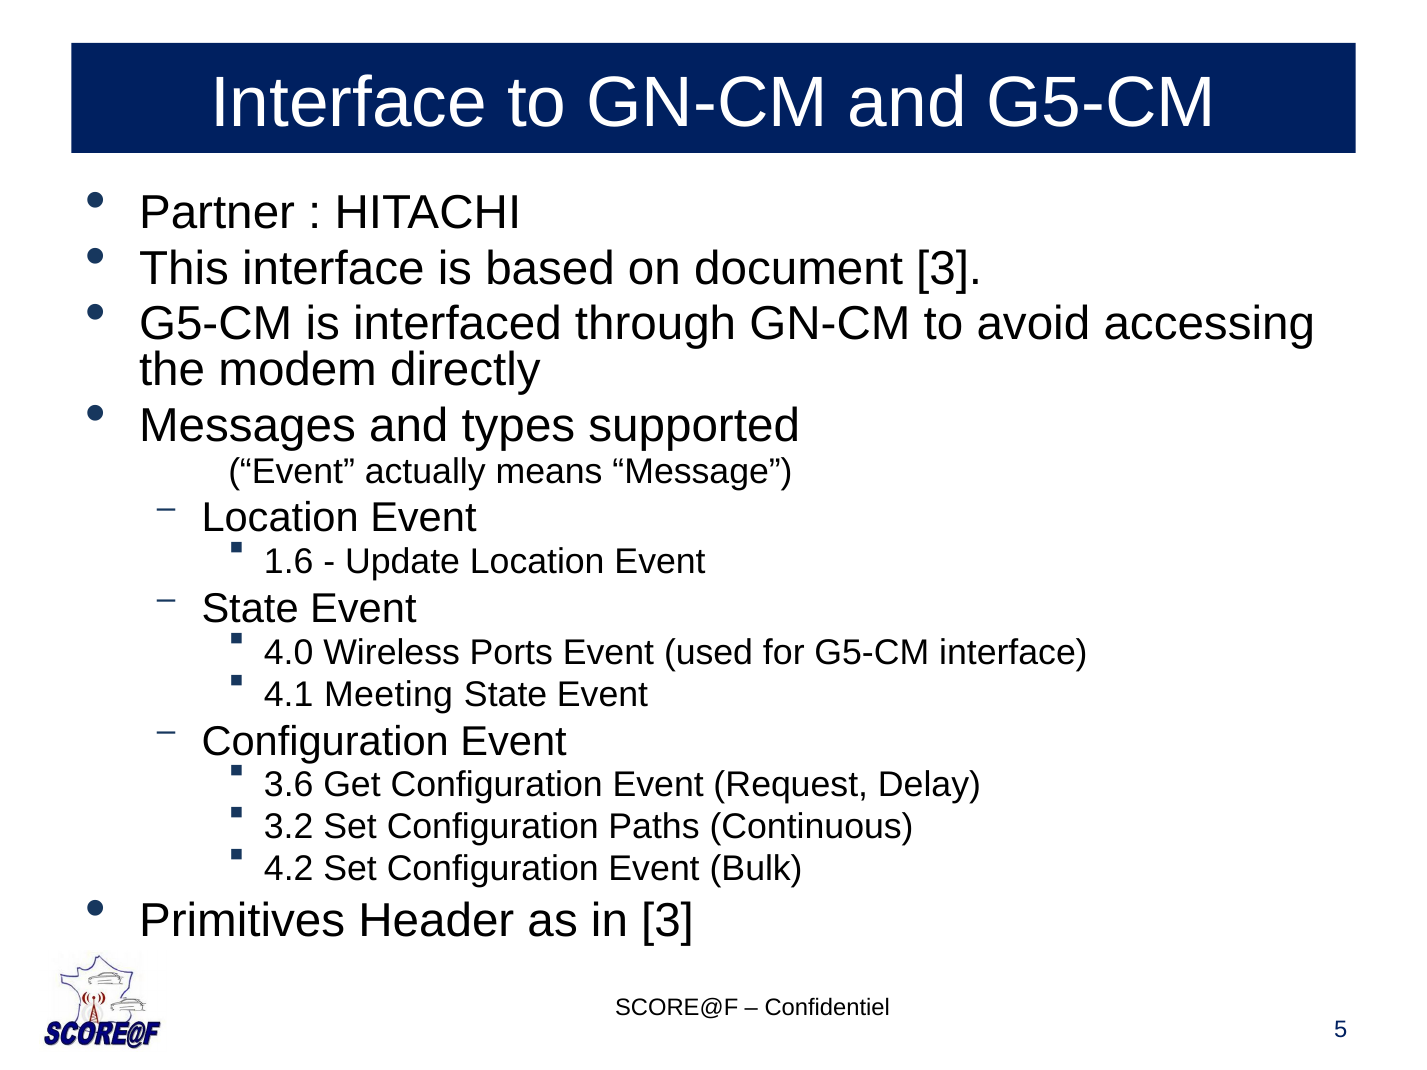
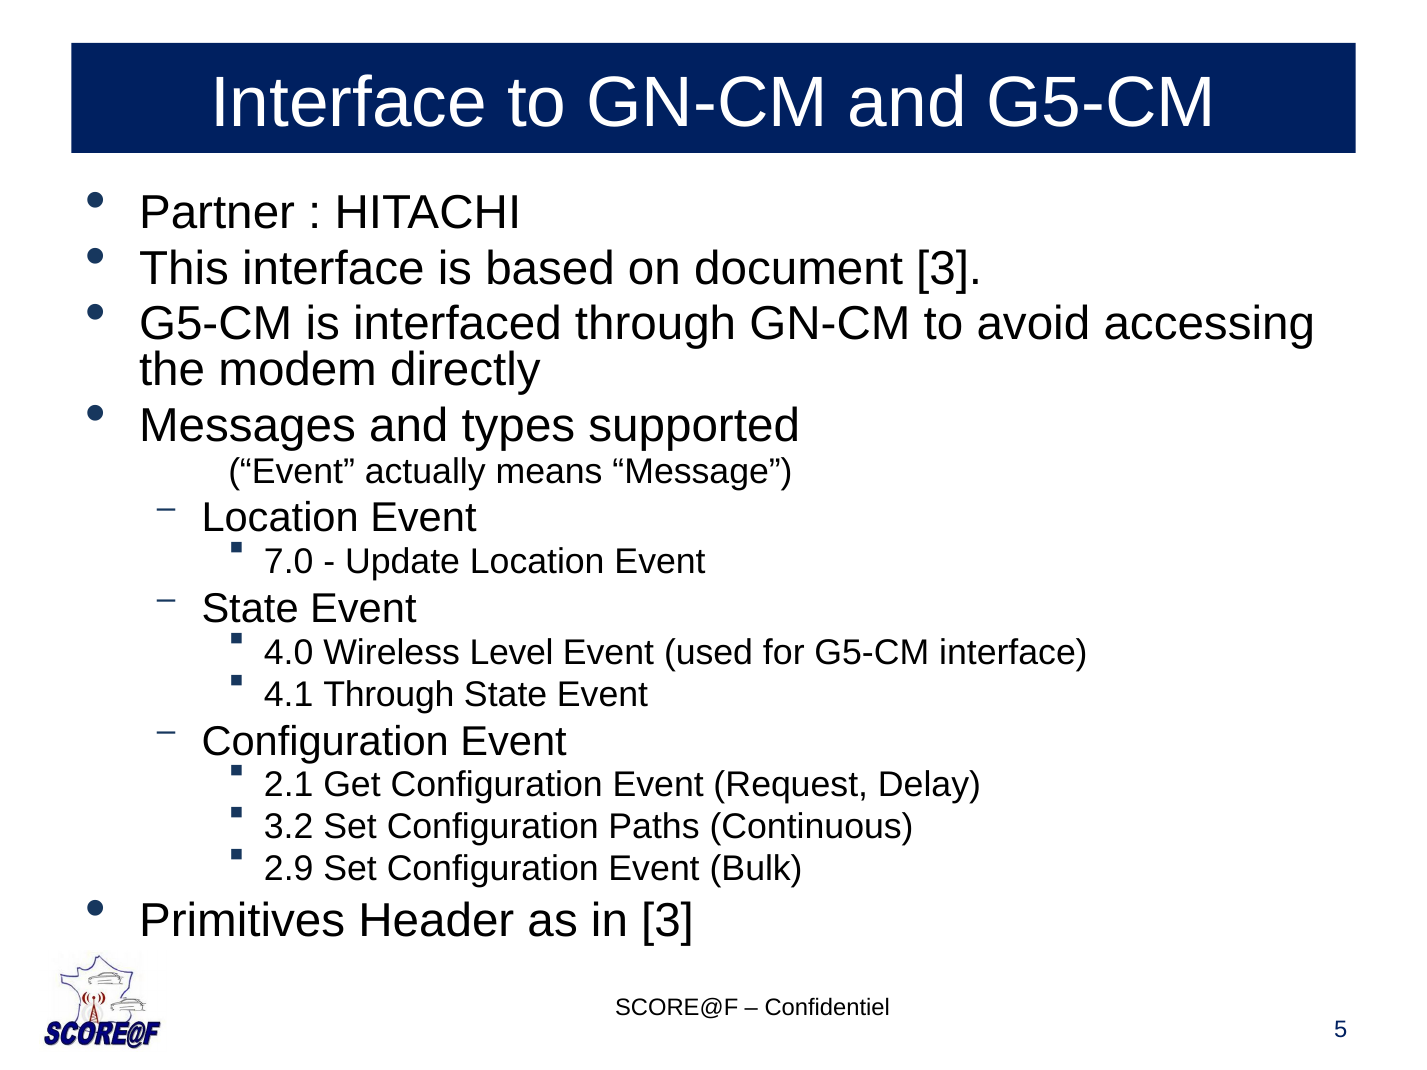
1.6: 1.6 -> 7.0 (289, 562)
Ports: Ports -> Level (512, 653)
4.1 Meeting: Meeting -> Through (389, 695)
3.6: 3.6 -> 2.1 (289, 785)
4.2: 4.2 -> 2.9 (289, 869)
